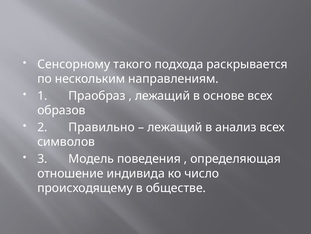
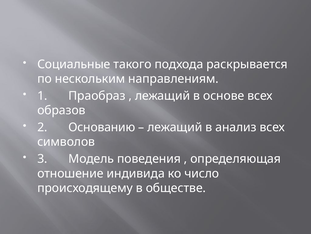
Сенсорному: Сенсорному -> Социальные (74, 64)
Правильно: Правильно -> Основанию (102, 127)
